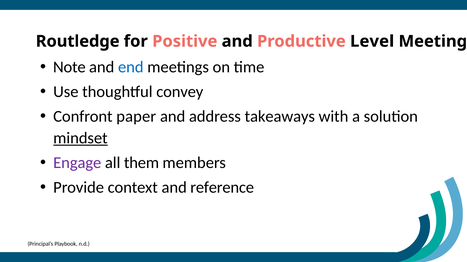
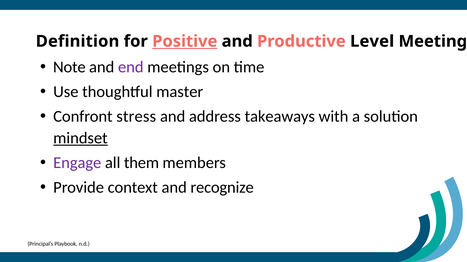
Routledge: Routledge -> Definition (78, 41)
Positive underline: none -> present (185, 41)
end colour: blue -> purple (131, 67)
convey: convey -> master (180, 92)
paper: paper -> stress (136, 117)
reference: reference -> recognize (222, 188)
